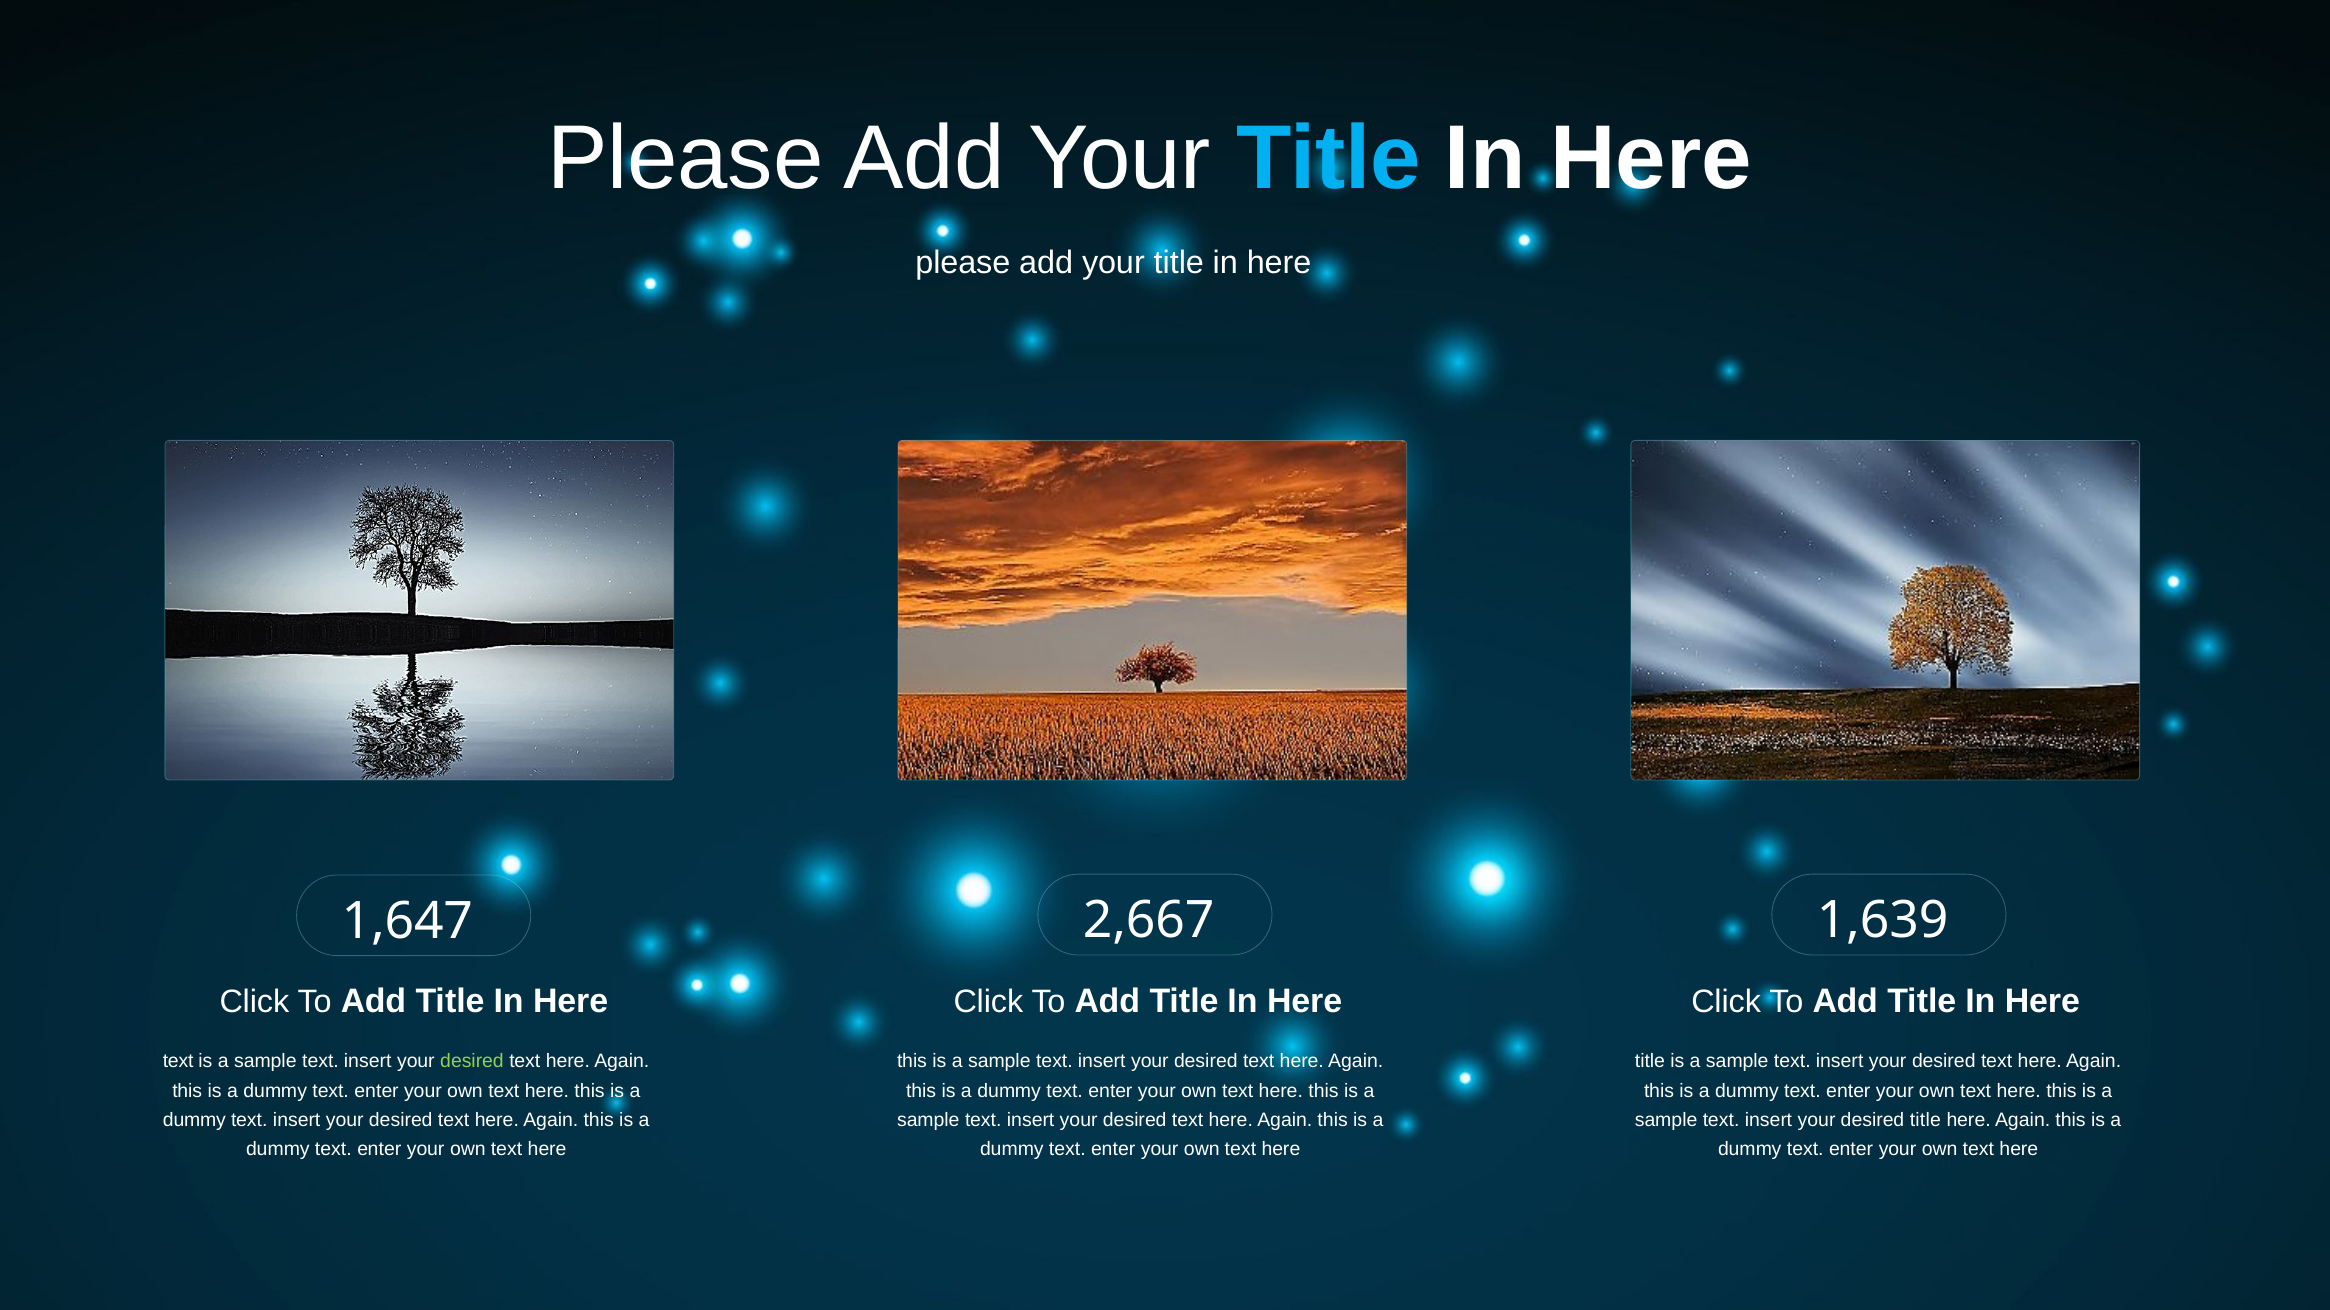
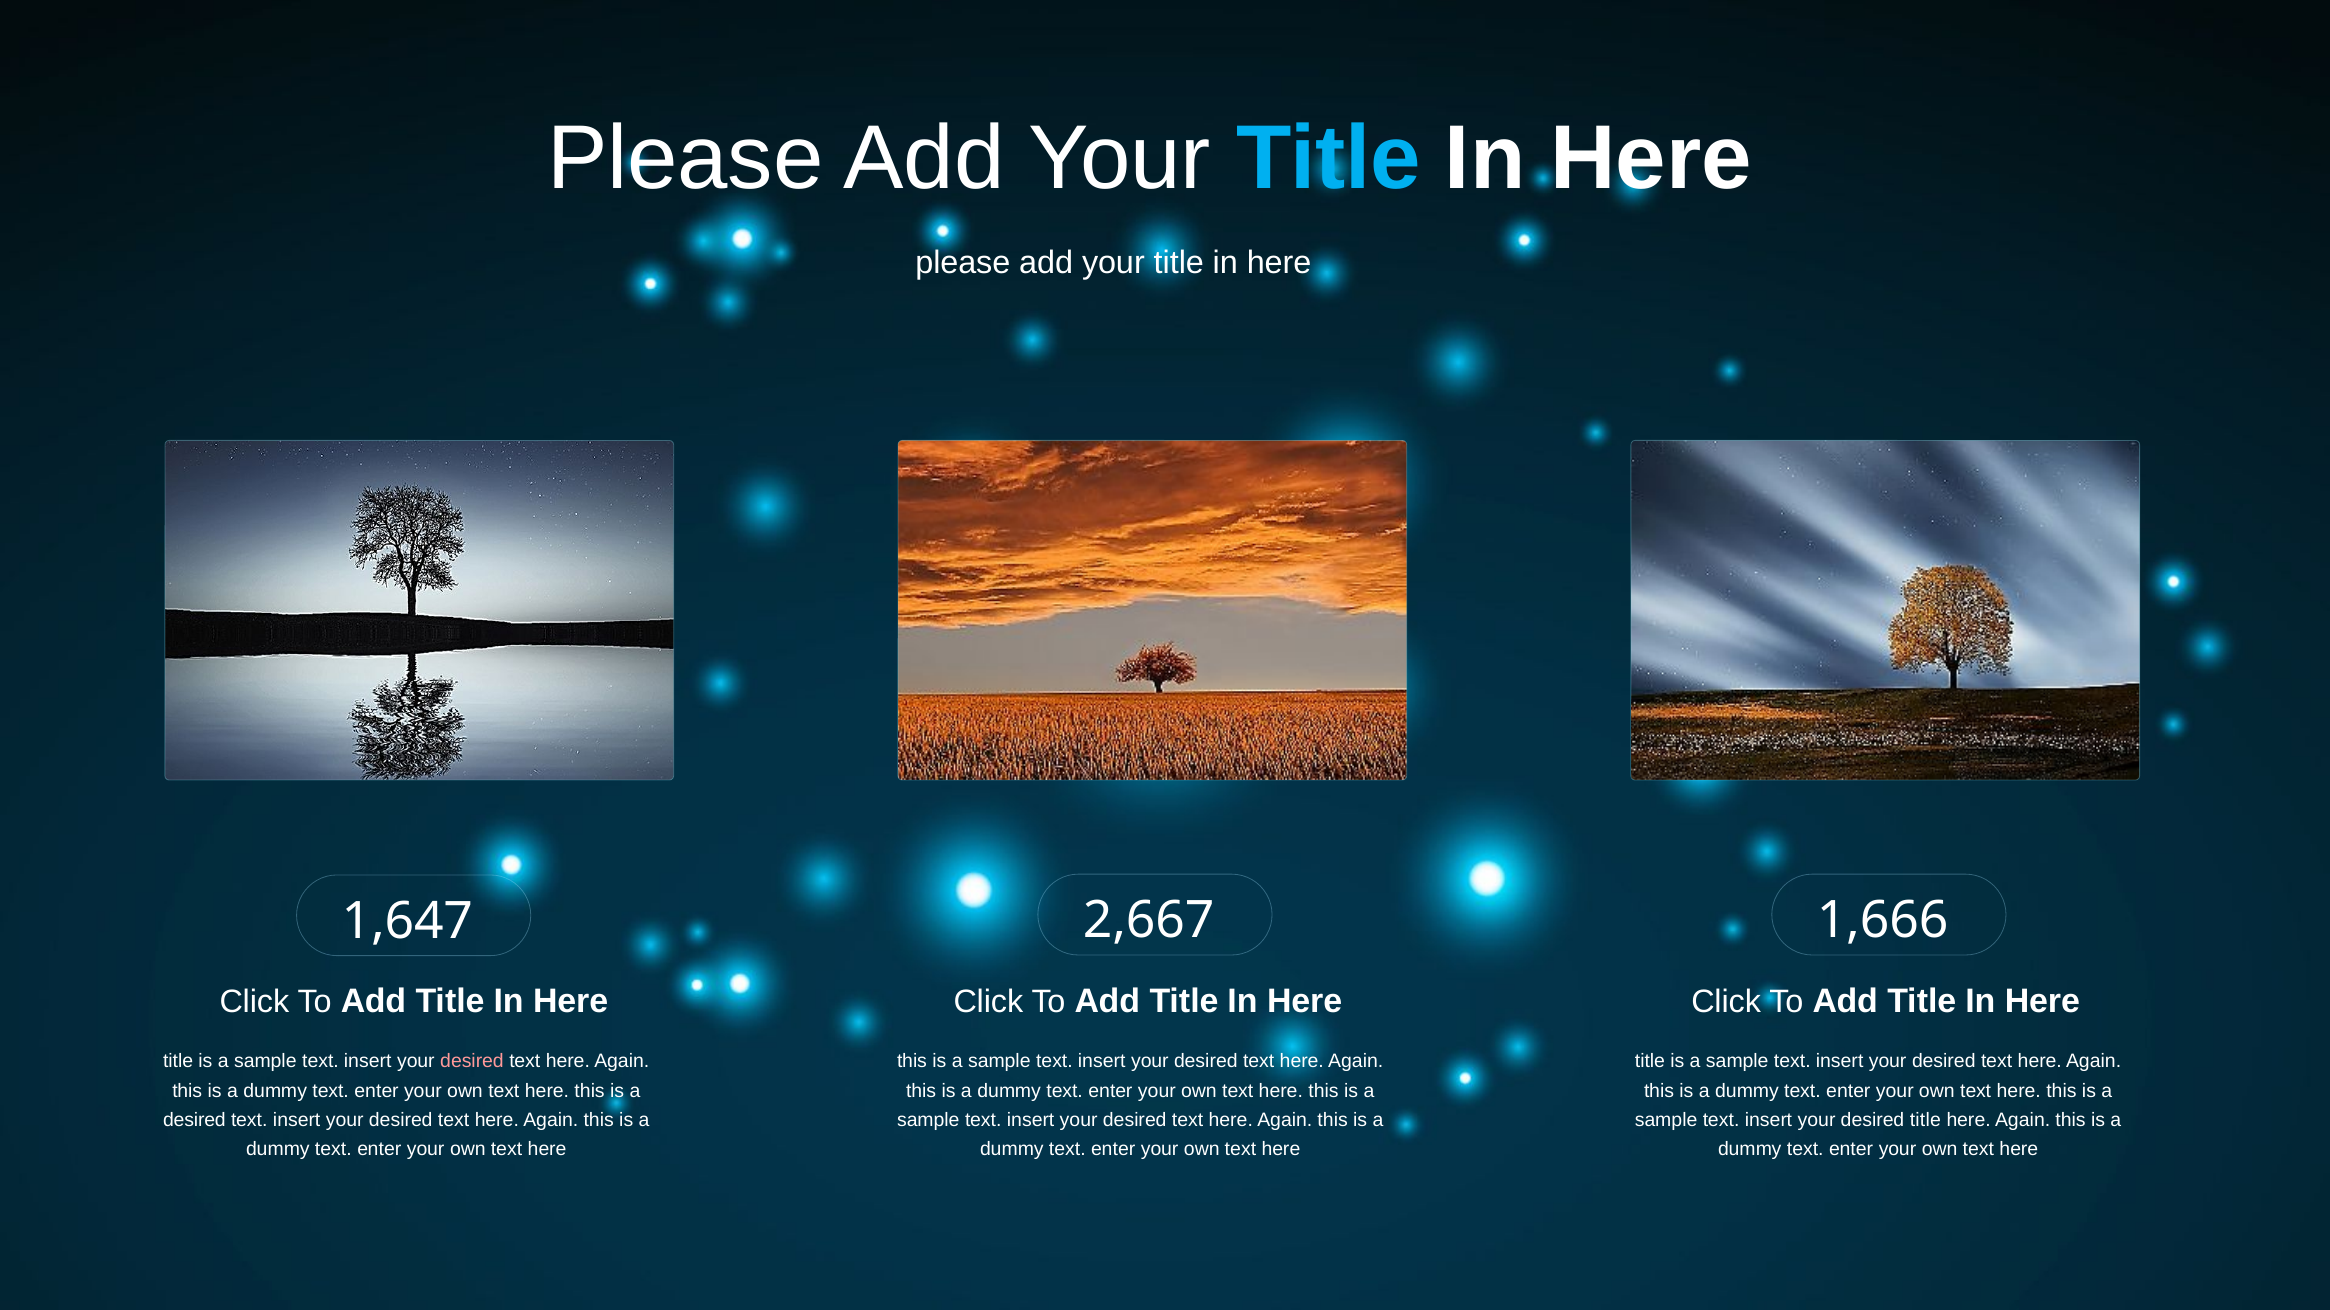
1,639: 1,639 -> 1,666 (1883, 921)
text: text -> title (178, 1062)
desired colour: light green -> pink (472, 1062)
dummy: dummy -> desired (194, 1120)
